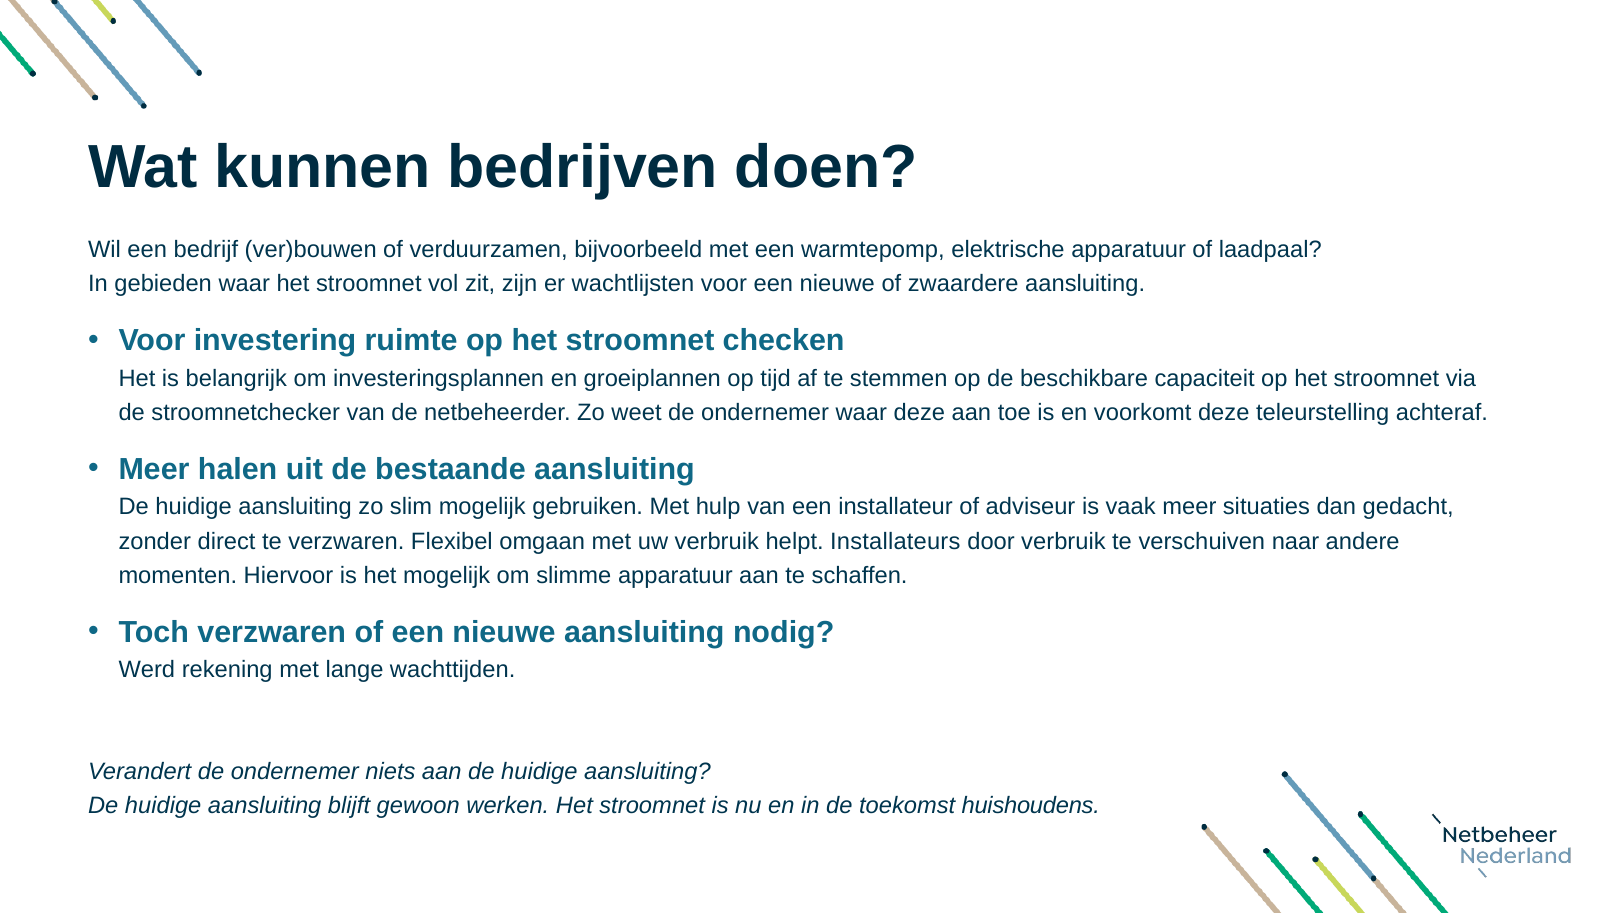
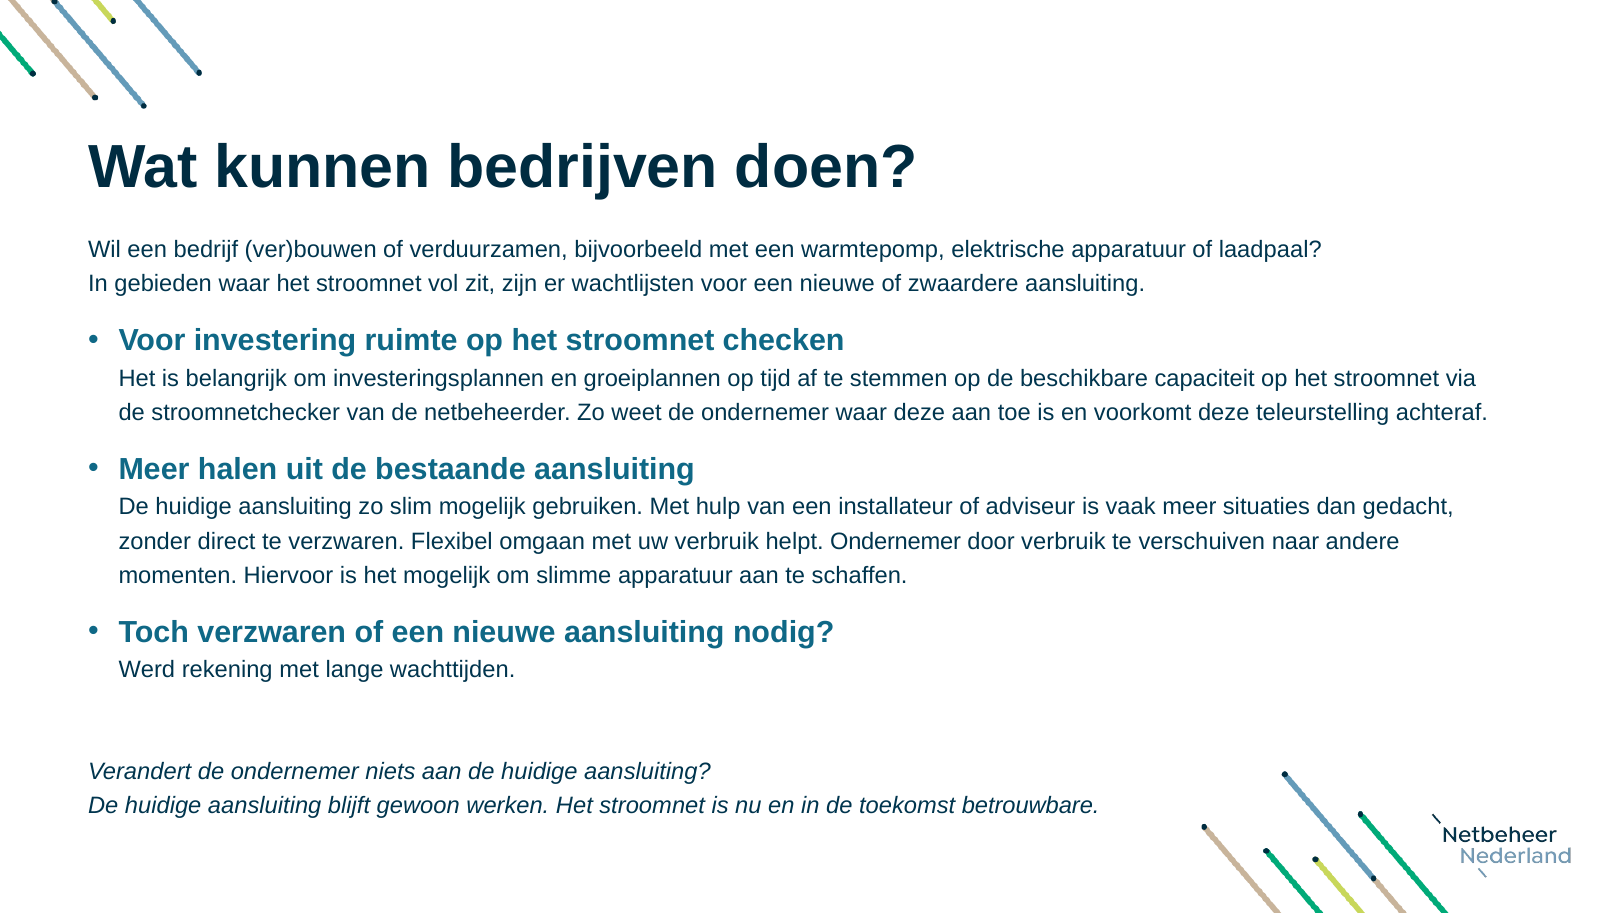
helpt Installateurs: Installateurs -> Ondernemer (896, 542)
huishoudens: huishoudens -> betrouwbare (1031, 807)
